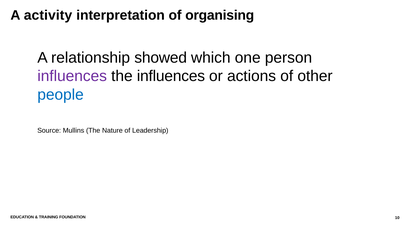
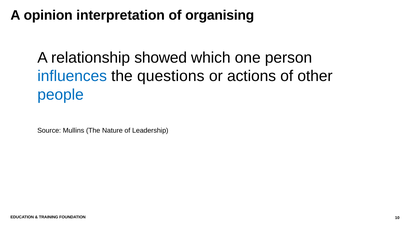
activity: activity -> opinion (48, 15)
influences colour: purple -> blue (72, 76)
the influences: influences -> questions (171, 76)
